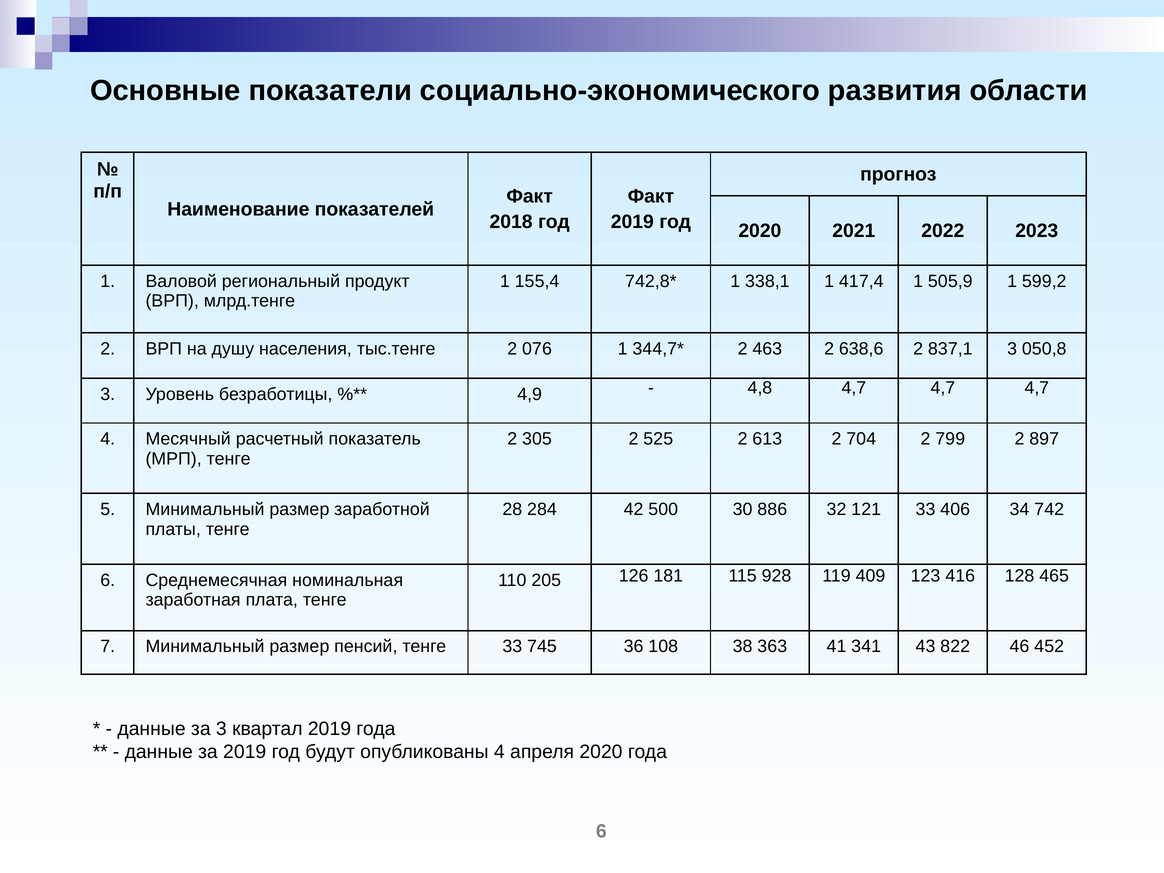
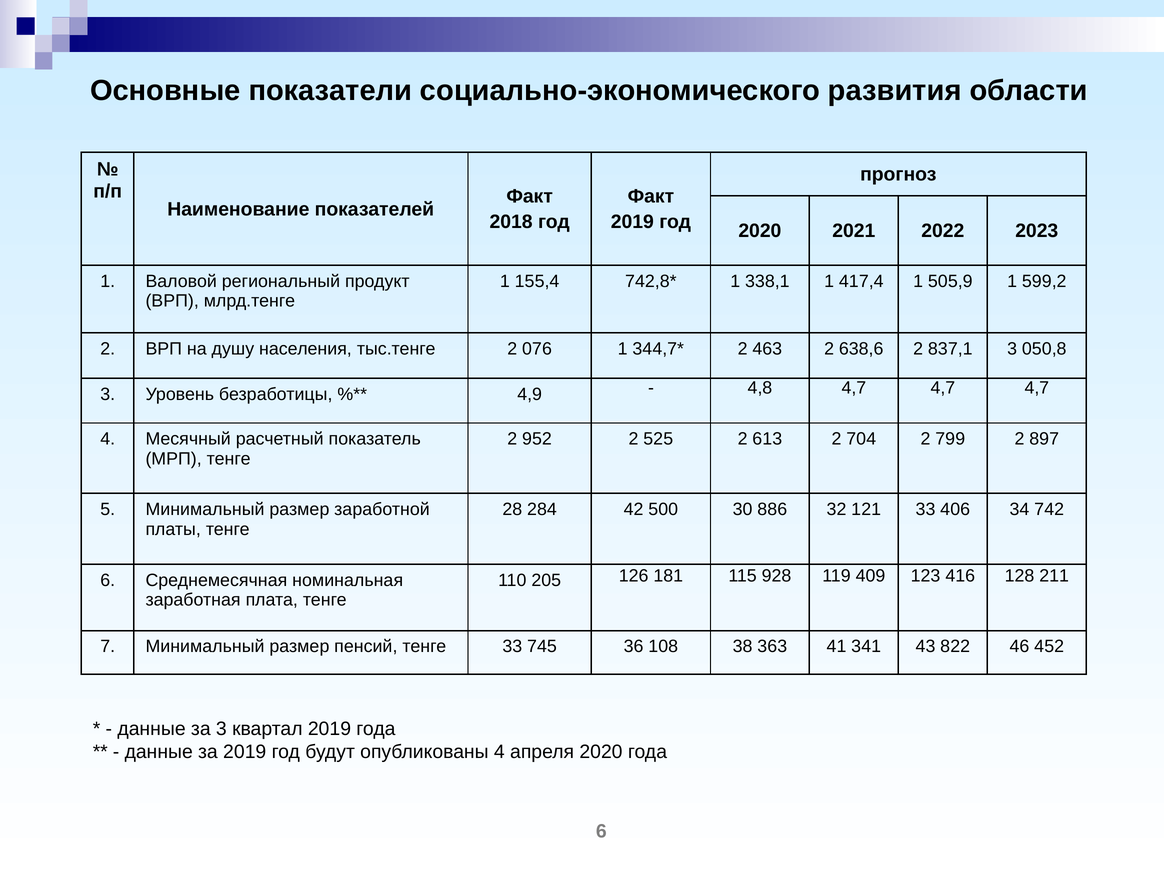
305: 305 -> 952 (537, 439)
465: 465 -> 211 (1054, 576)
